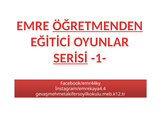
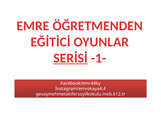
ÖĞRETMENDEN underline: present -> none (98, 26)
